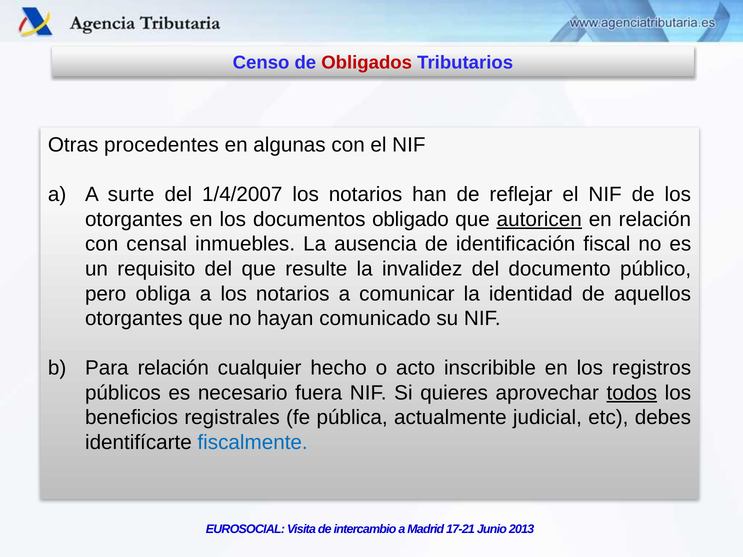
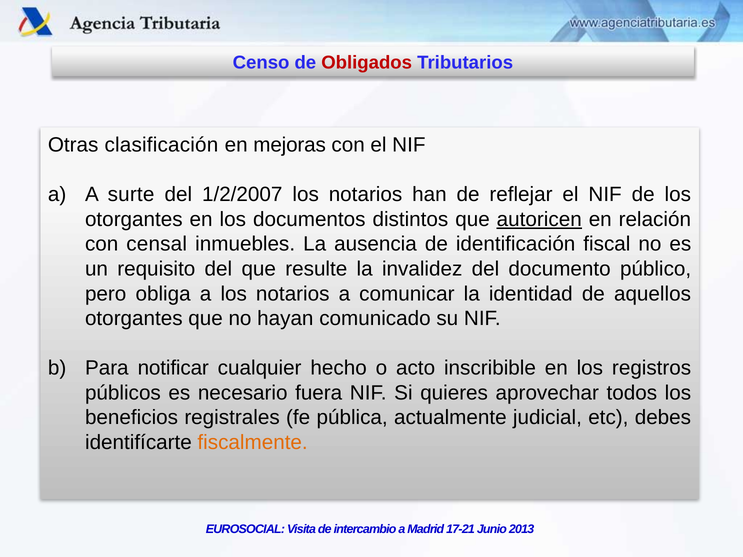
procedentes: procedentes -> clasificación (161, 145)
algunas: algunas -> mejoras (290, 145)
1/4/2007: 1/4/2007 -> 1/2/2007 (242, 195)
obligado: obligado -> distintos (410, 220)
Para relación: relación -> notificar (173, 368)
todos underline: present -> none (632, 393)
fiscalmente colour: blue -> orange (253, 442)
